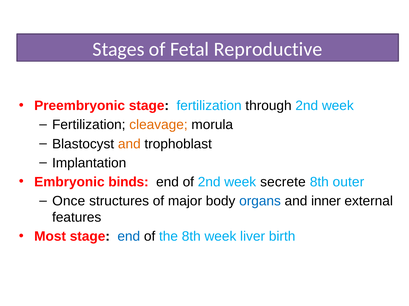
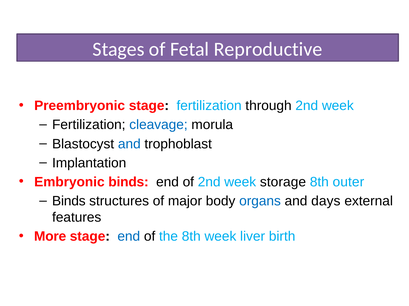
cleavage colour: orange -> blue (158, 125)
and colour: orange -> blue (129, 144)
secrete: secrete -> storage (283, 182)
Once: Once -> Binds (69, 201)
inner: inner -> days (326, 201)
Most: Most -> More (50, 237)
